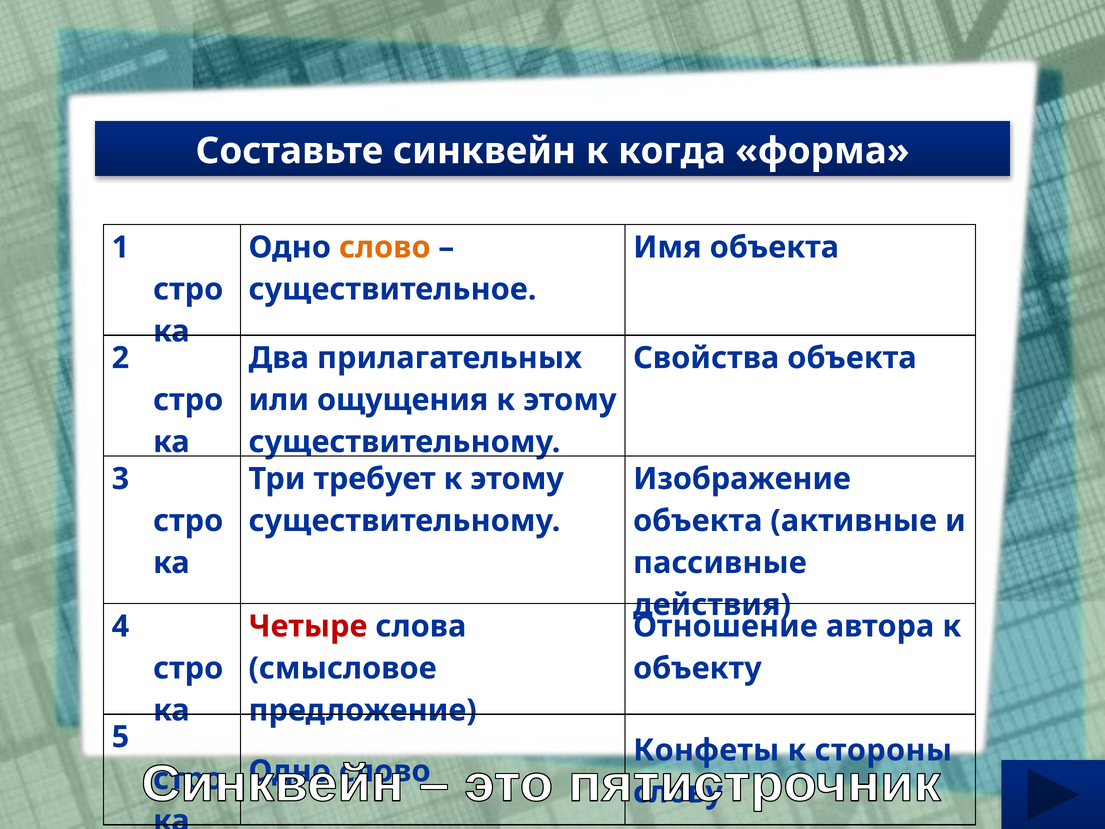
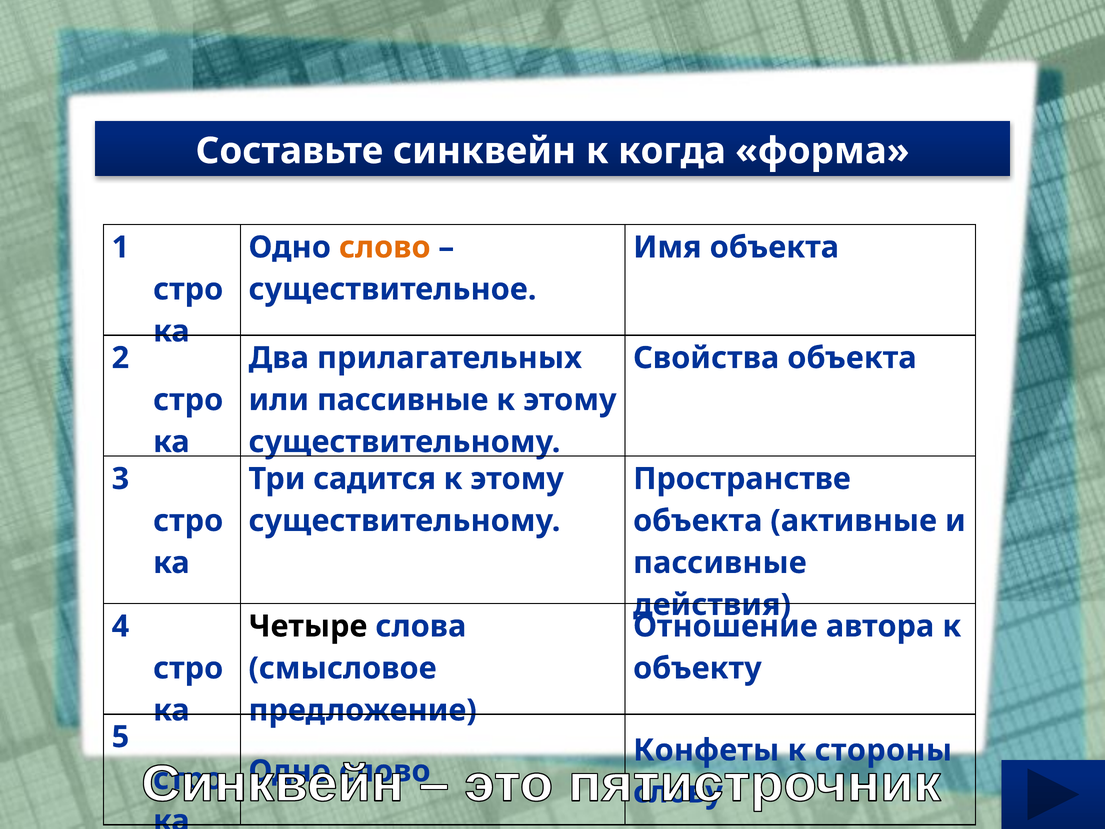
или ощущения: ощущения -> пассивные (403, 400)
требует: требует -> садится (375, 479)
Изображение: Изображение -> Пространстве (742, 479)
Четыре colour: red -> black (308, 626)
